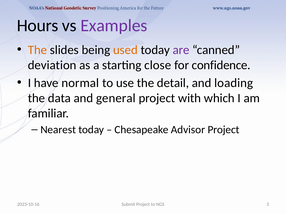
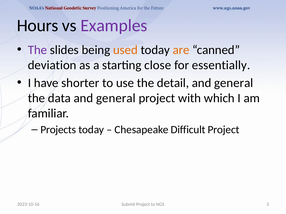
The colour: orange -> purple (37, 50)
are colour: purple -> orange (181, 50)
confidence: confidence -> essentially (221, 65)
normal: normal -> shorter (80, 83)
loading: loading -> general (234, 83)
Nearest: Nearest -> Projects (58, 130)
Advisor: Advisor -> Difficult (188, 130)
